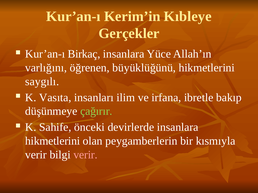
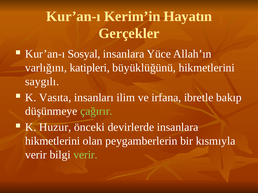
Kıbleye: Kıbleye -> Hayatın (188, 16)
Birkaç: Birkaç -> Sosyal (84, 54)
öğrenen: öğrenen -> katipleri (90, 68)
Sahife: Sahife -> Huzur (55, 128)
verir colour: pink -> light green (86, 155)
